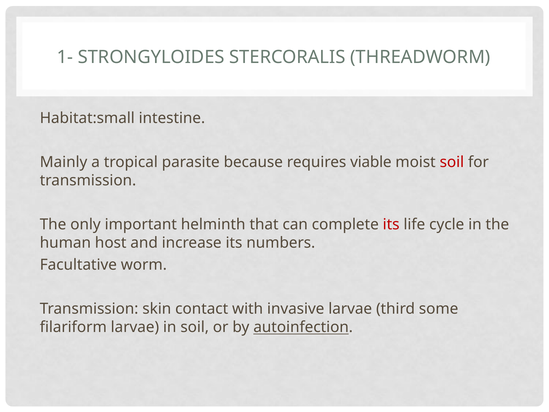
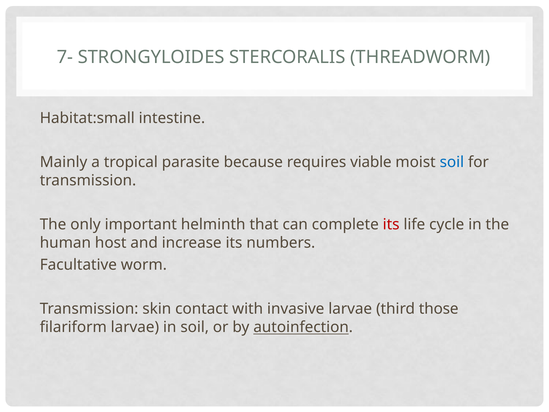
1-: 1- -> 7- (65, 57)
soil colour: red -> blue (452, 162)
some: some -> those (439, 309)
